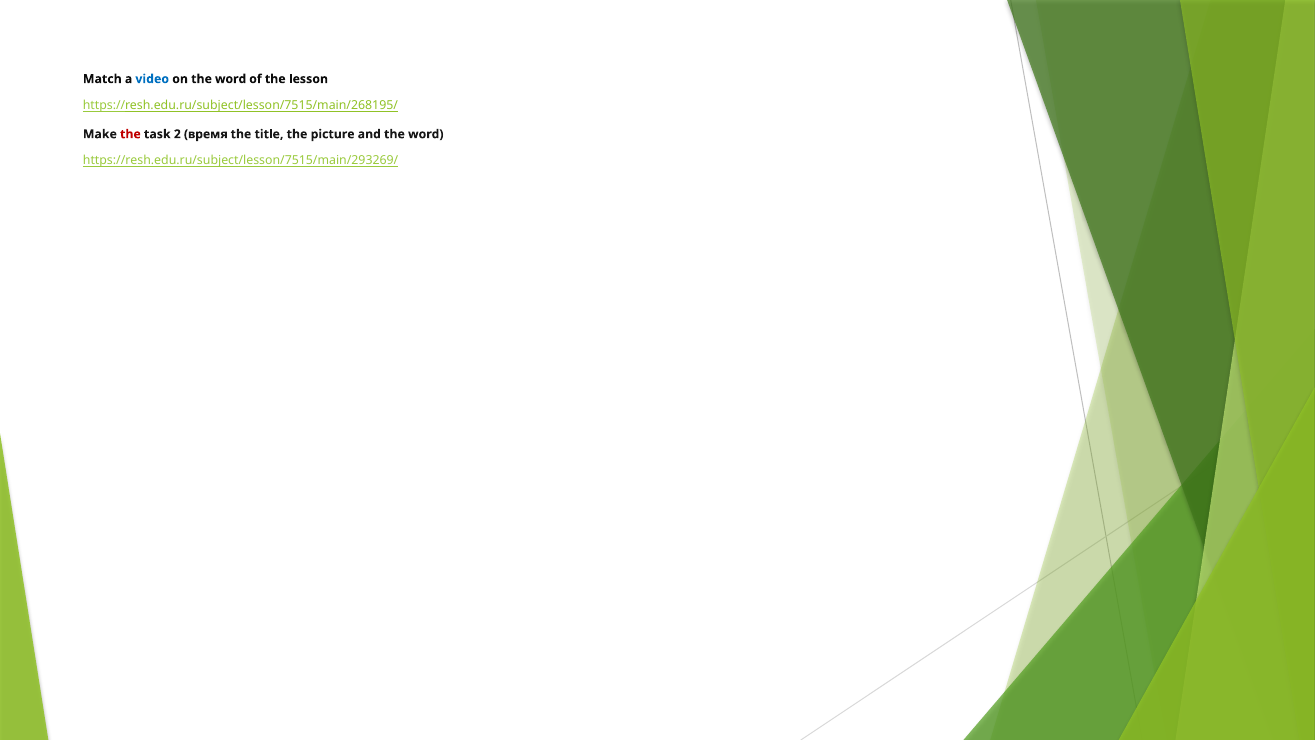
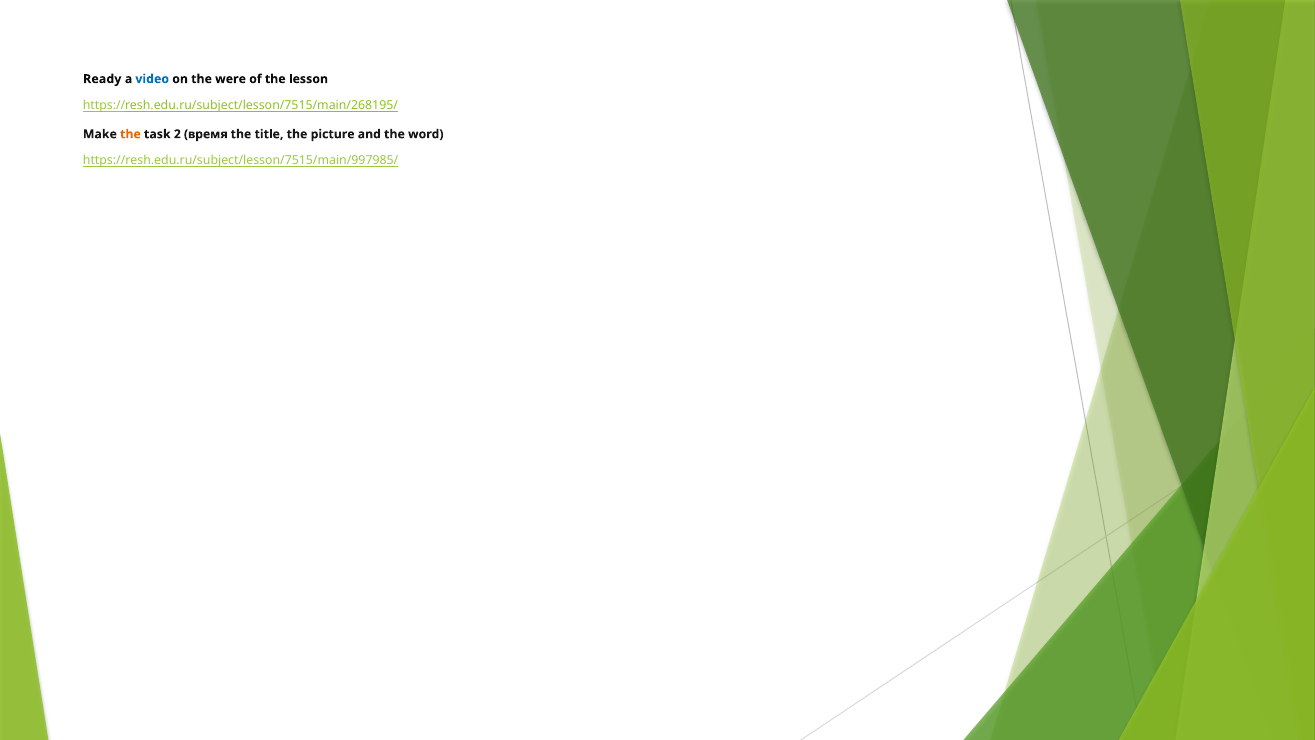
Match: Match -> Ready (102, 79)
on the word: word -> were (231, 79)
the colour: red -> orange (130, 134)
https://resh.edu.ru/subject/lesson/7515/main/293269/: https://resh.edu.ru/subject/lesson/7515/main/293269/ -> https://resh.edu.ru/subject/lesson/7515/main/997985/ (241, 161)
